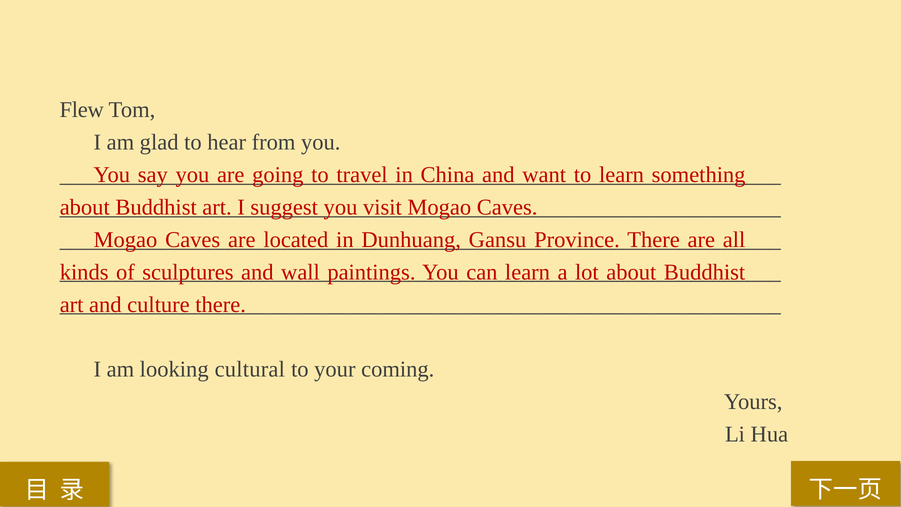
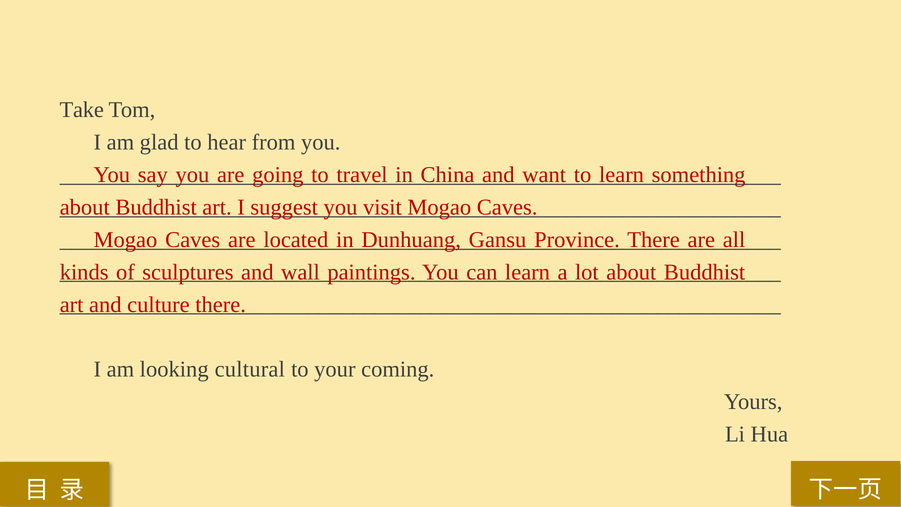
Flew: Flew -> Take (82, 110)
